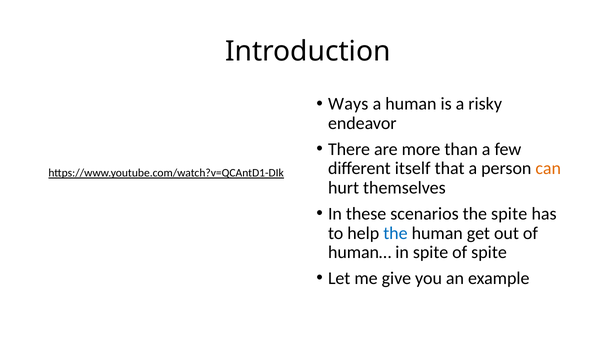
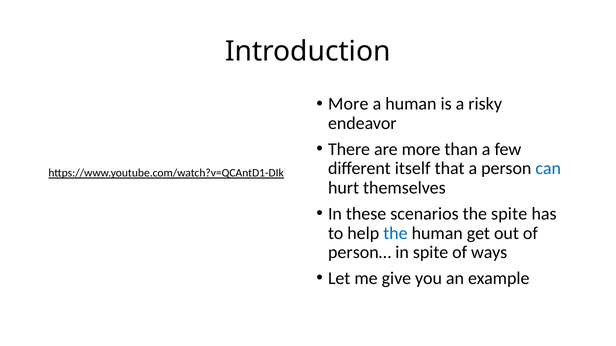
Ways: Ways -> More (348, 104)
can colour: orange -> blue (548, 169)
human…: human… -> person… (360, 253)
of spite: spite -> ways (489, 253)
